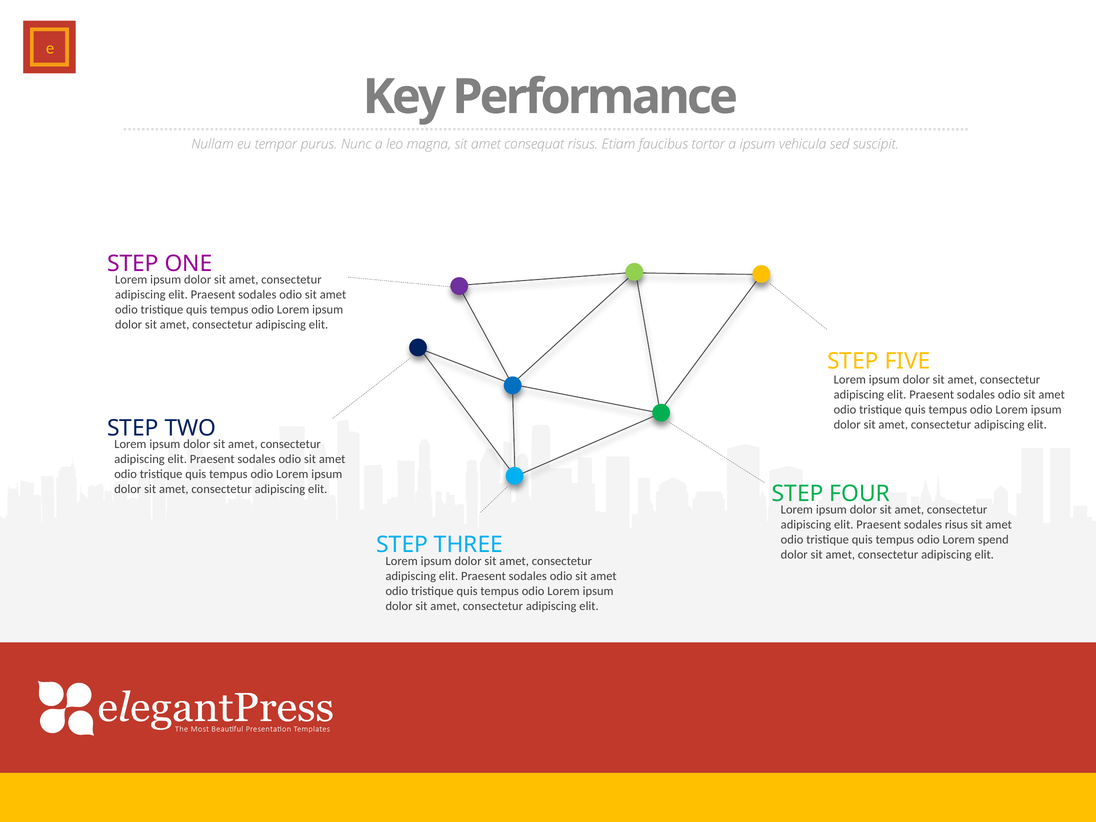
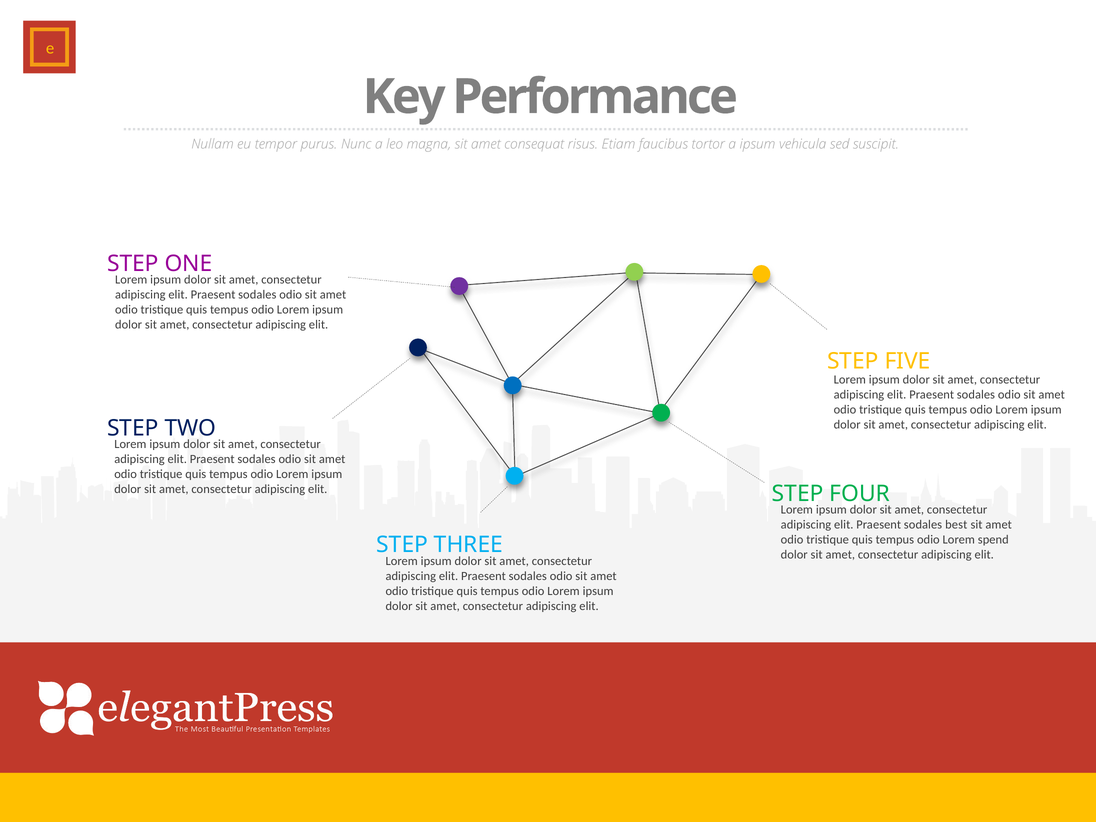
sodales risus: risus -> best (956, 525)
